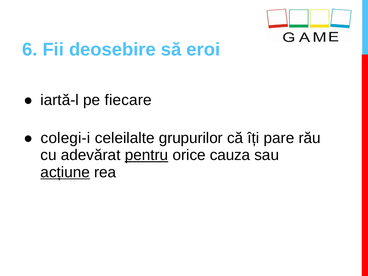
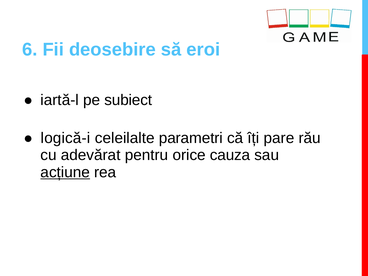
fiecare: fiecare -> subiect (128, 100)
colegi-i: colegi-i -> logică-i (66, 138)
grupurilor: grupurilor -> parametri (191, 138)
pentru underline: present -> none (147, 155)
